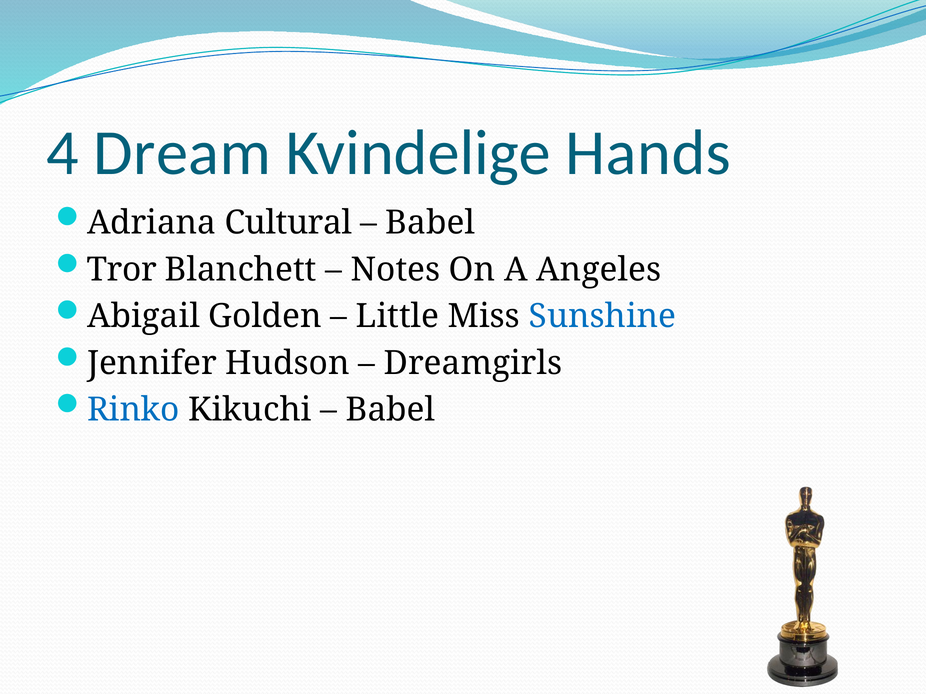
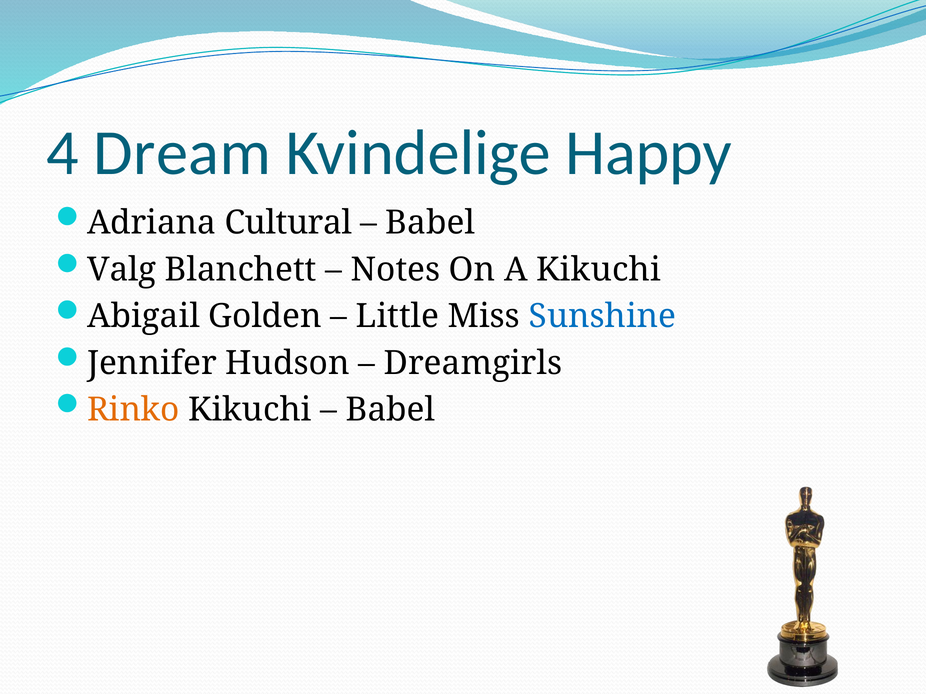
Hands: Hands -> Happy (649, 153)
Tror: Tror -> Valg (122, 270)
A Angeles: Angeles -> Kikuchi (599, 270)
Rinko colour: blue -> orange (133, 410)
